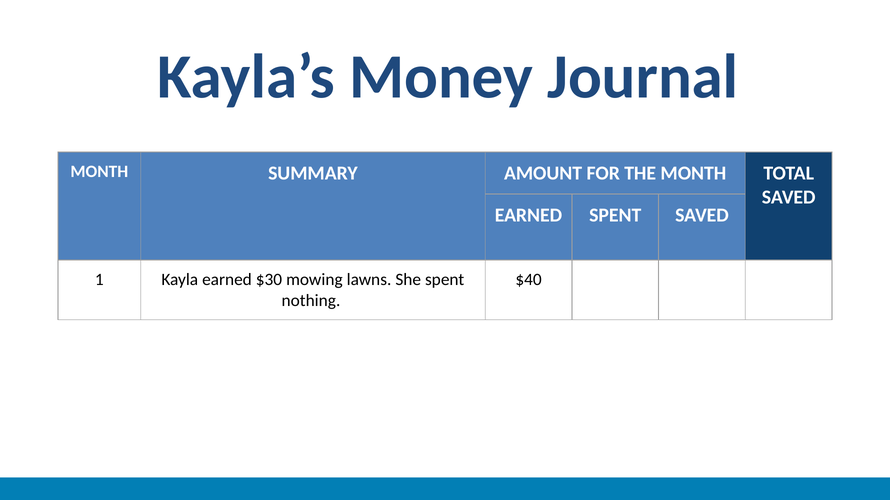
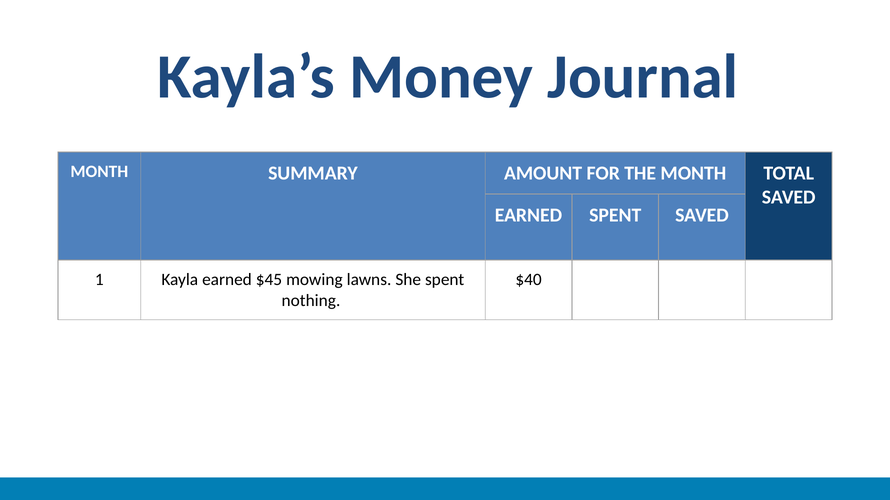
$30: $30 -> $45 (269, 280)
